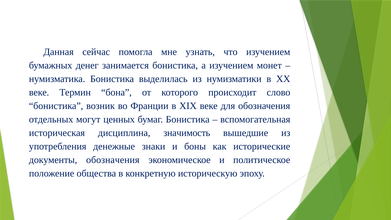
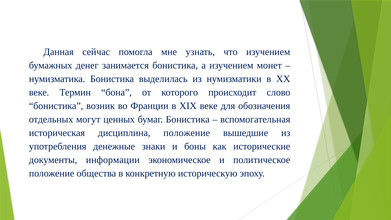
дисциплина значимость: значимость -> положение (187, 133)
документы обозначения: обозначения -> информации (113, 160)
